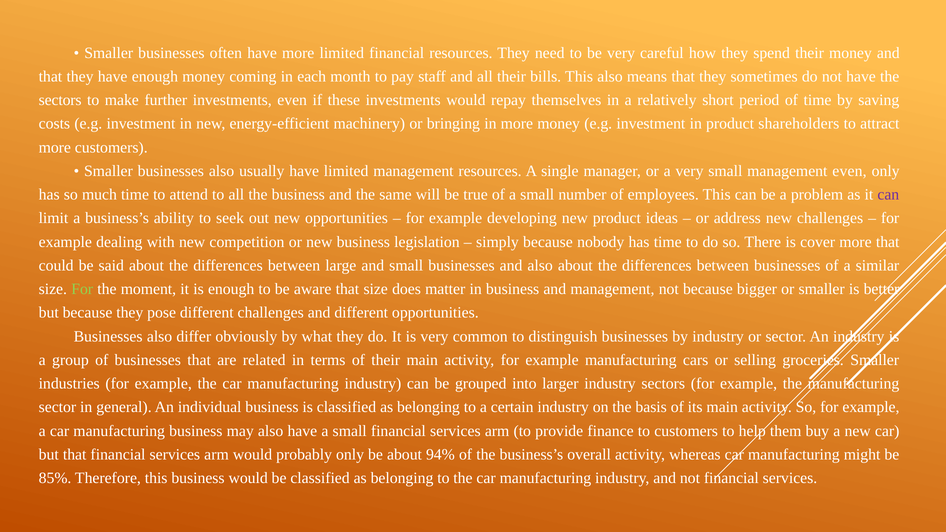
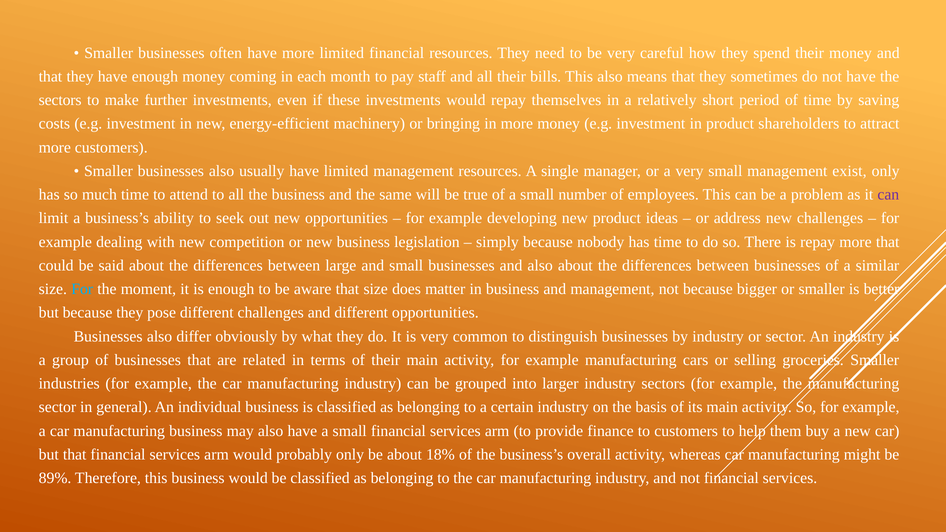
management even: even -> exist (850, 171)
is cover: cover -> repay (818, 242)
For colour: light green -> light blue (82, 289)
94%: 94% -> 18% (440, 455)
85%: 85% -> 89% (55, 478)
